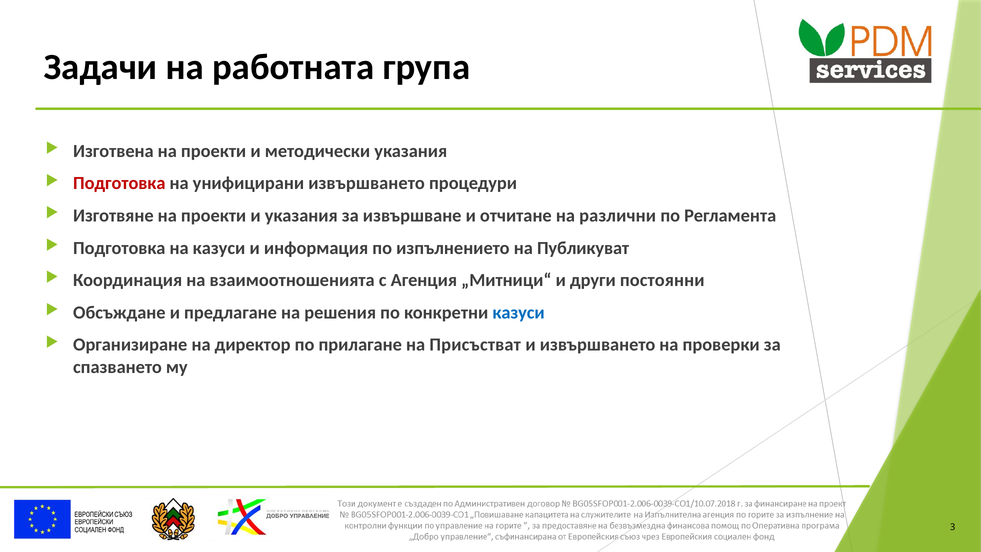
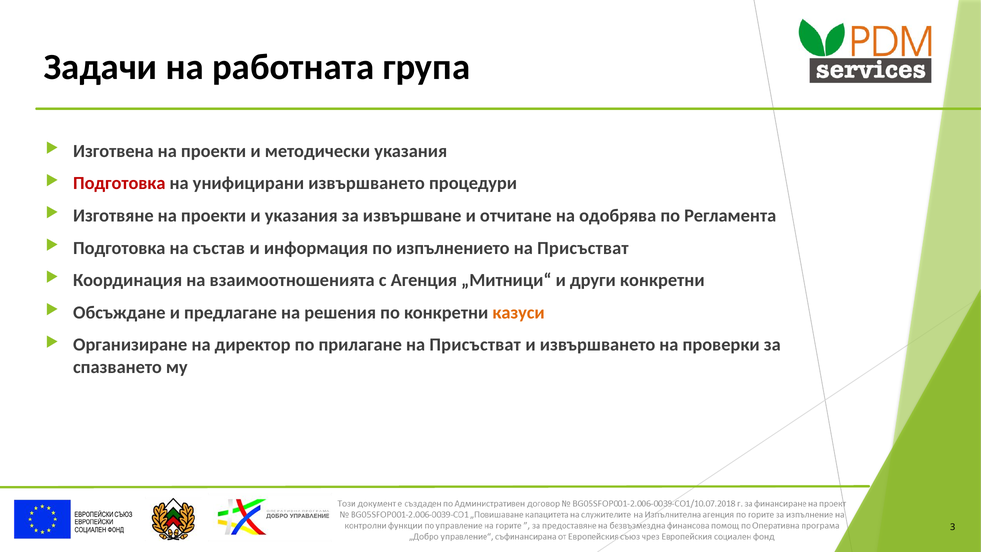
различни: различни -> одобрява (618, 216)
на казуси: казуси -> състав (219, 248)
изпълнението на Публикуват: Публикуват -> Присъстват (583, 248)
други постоянни: постоянни -> конкретни (662, 280)
казуси colour: blue -> orange (519, 312)
